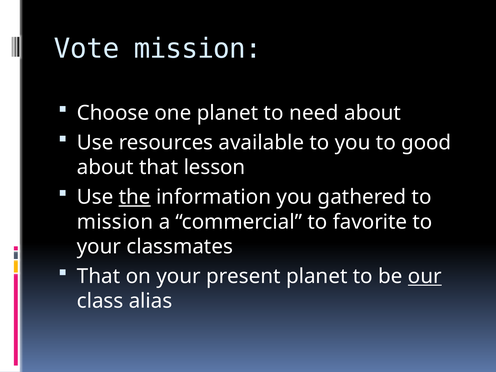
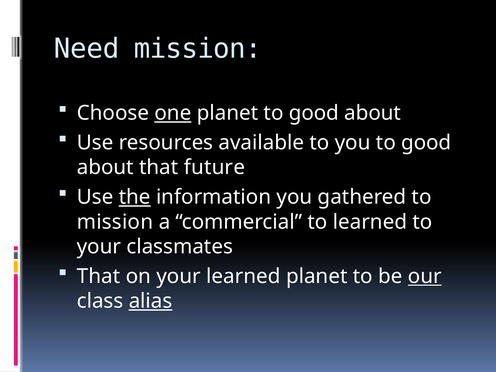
Vote: Vote -> Need (87, 49)
one underline: none -> present (173, 113)
planet to need: need -> good (314, 113)
lesson: lesson -> future (214, 167)
to favorite: favorite -> learned (370, 222)
your present: present -> learned (243, 276)
alias underline: none -> present (151, 301)
